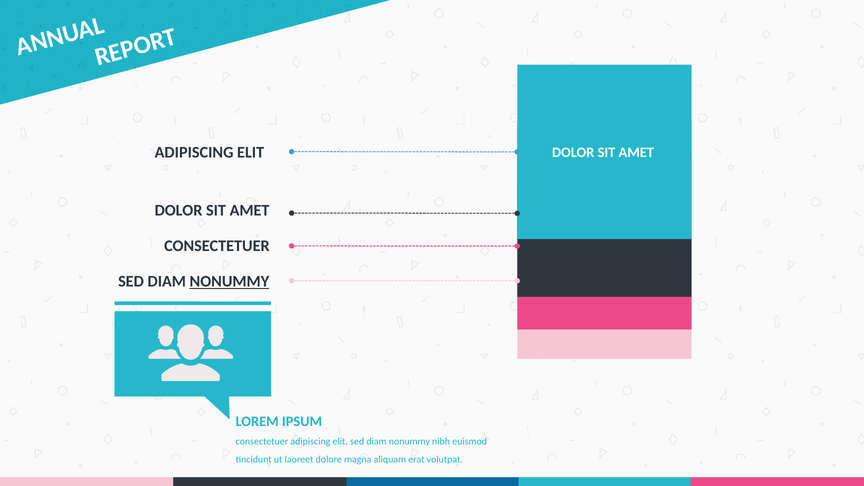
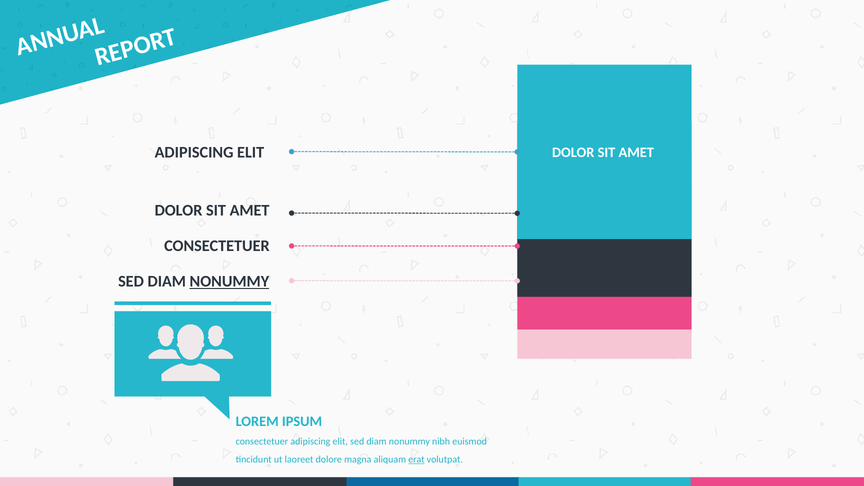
erat underline: none -> present (416, 459)
